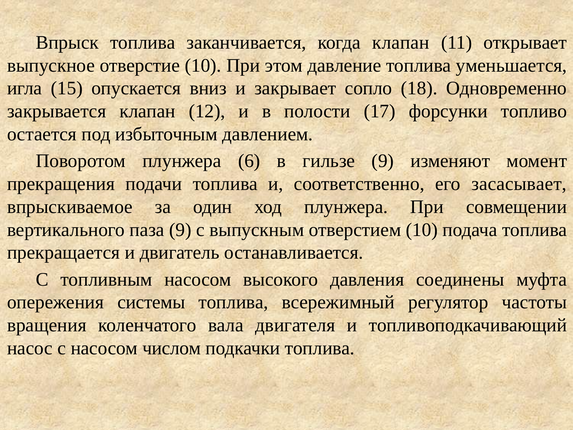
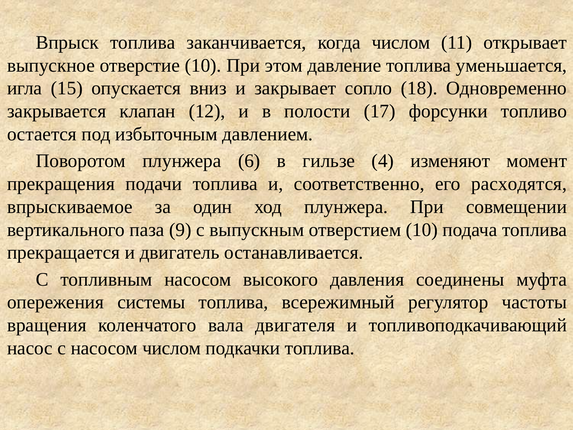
когда клапан: клапан -> числом (401, 42)
гильзе 9: 9 -> 4 (383, 161)
засасывает: засасывает -> расходятся (519, 184)
